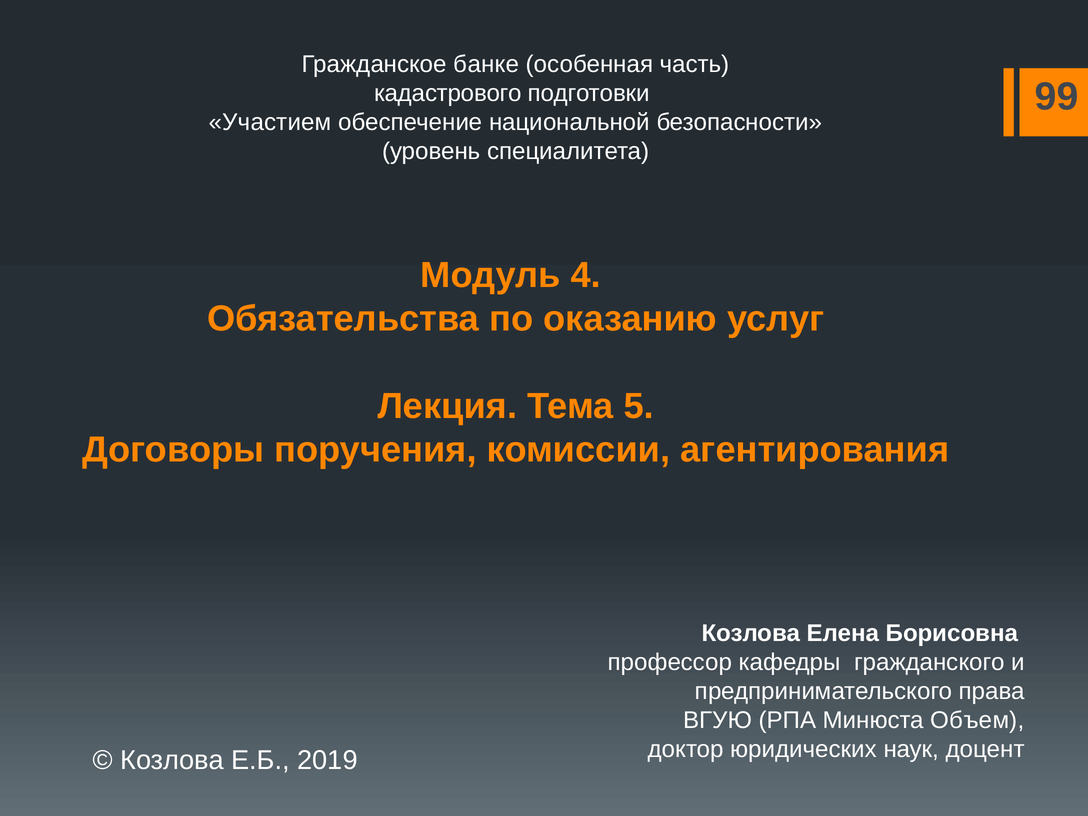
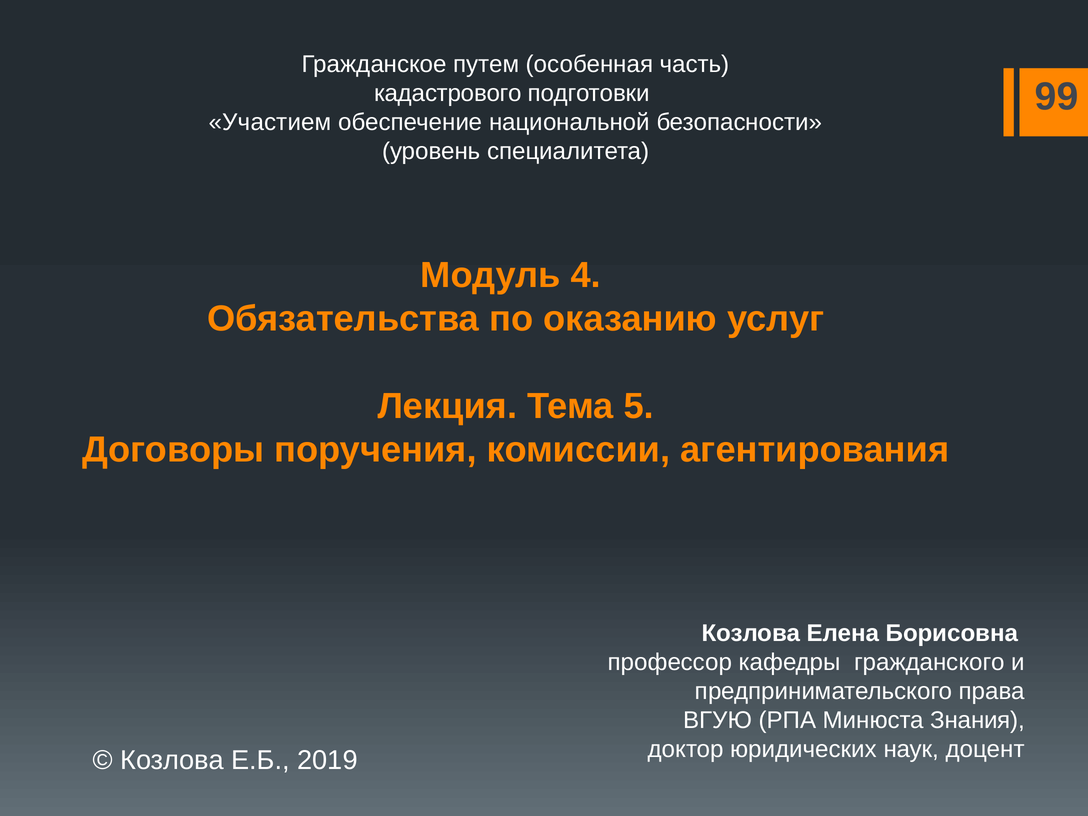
банке: банке -> путем (486, 64)
Объем: Объем -> Знания (978, 720)
